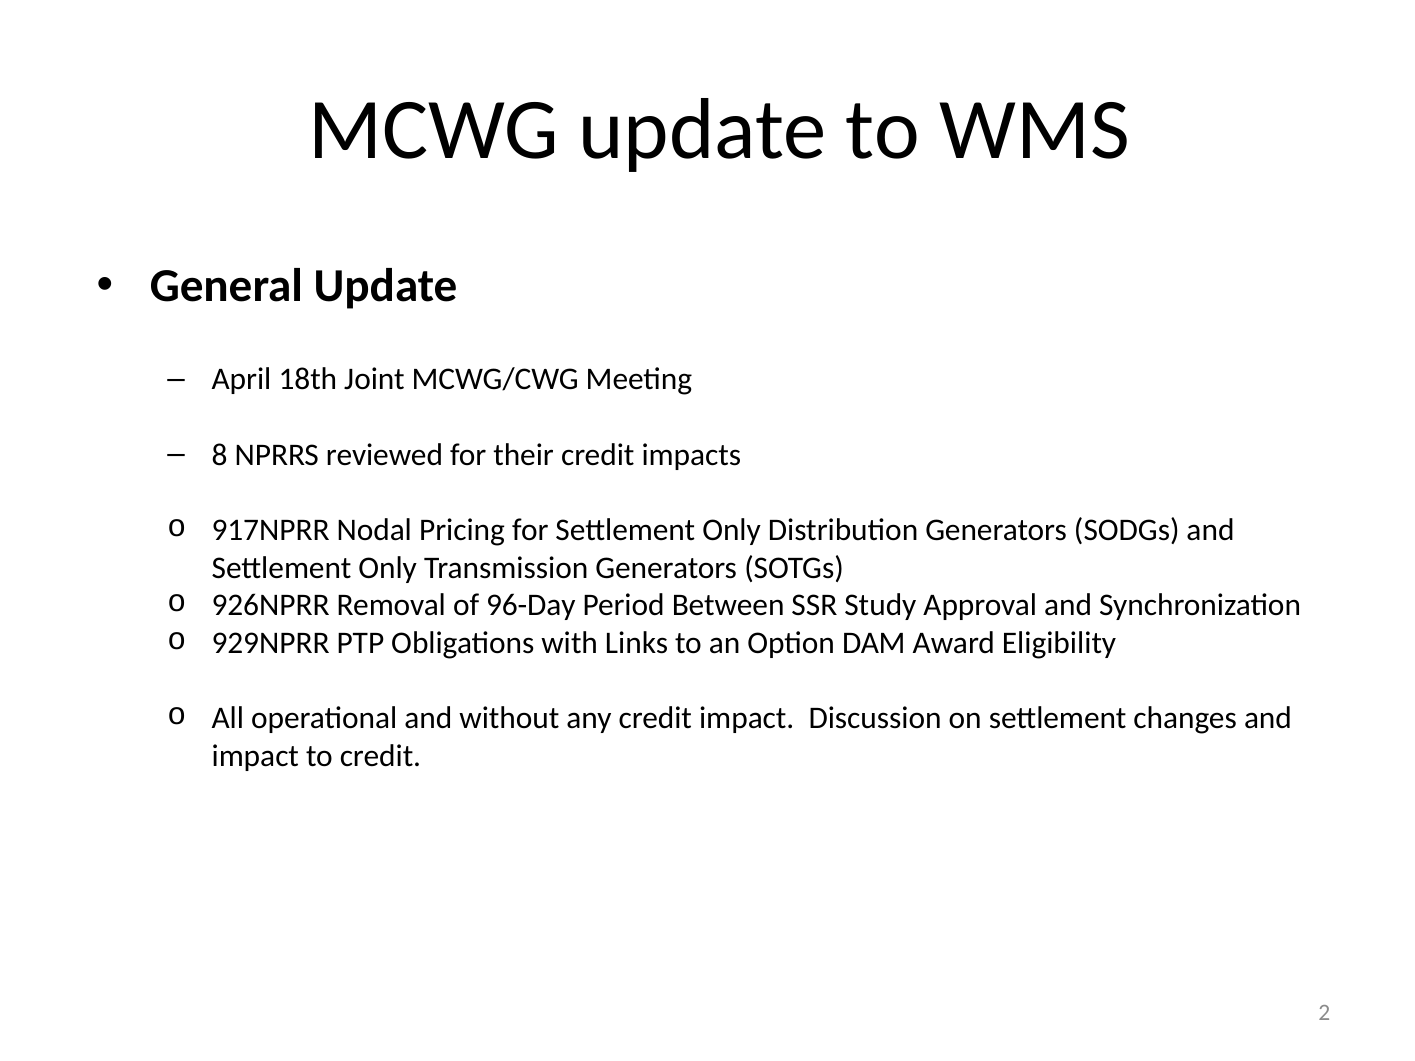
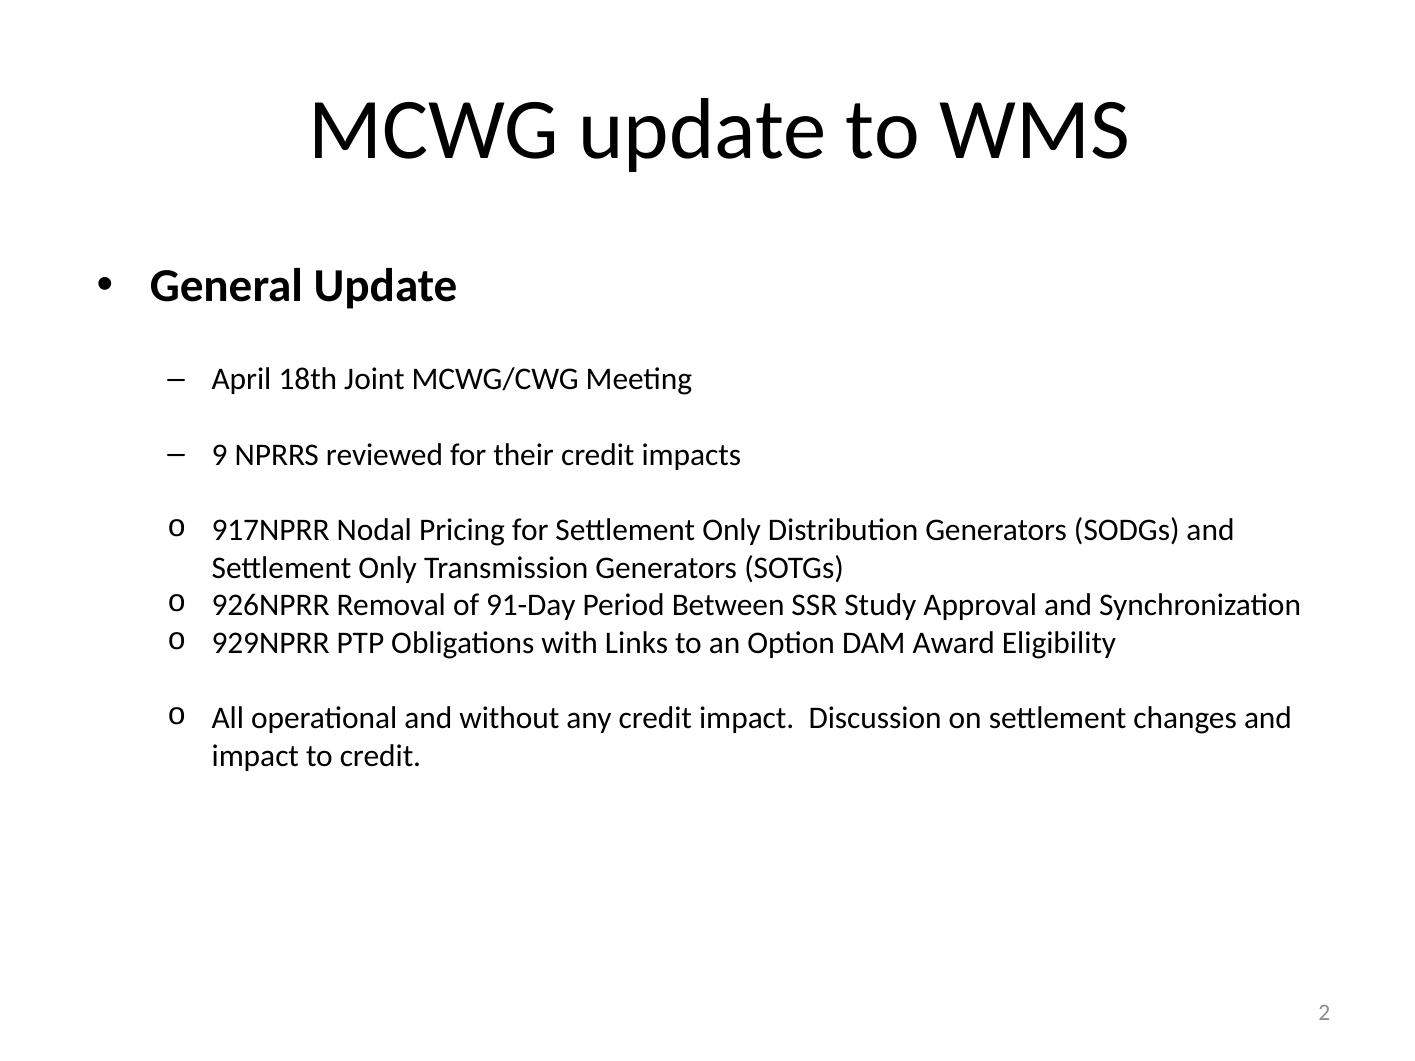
8: 8 -> 9 (220, 455)
96-Day: 96-Day -> 91-Day (531, 605)
